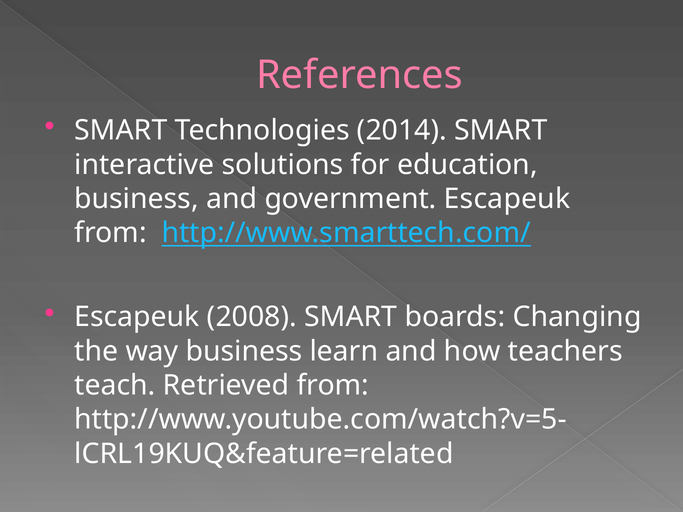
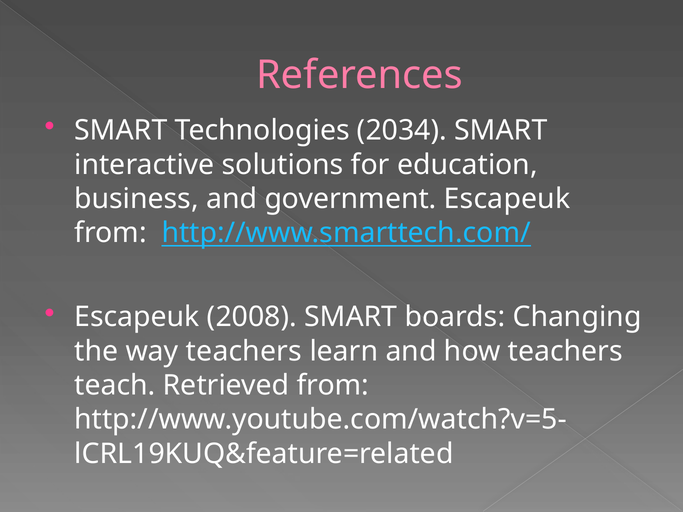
2014: 2014 -> 2034 (402, 131)
way business: business -> teachers (244, 351)
